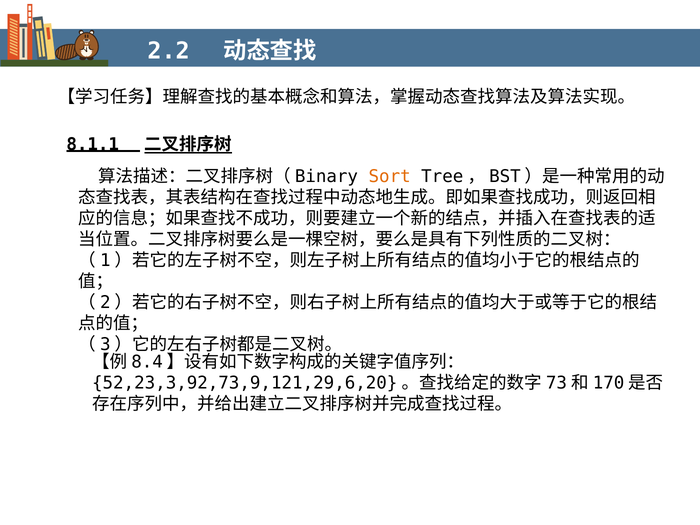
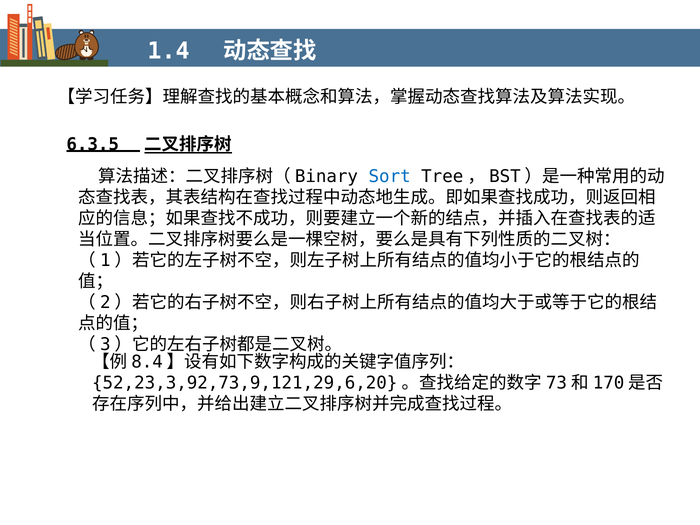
2.2: 2.2 -> 1.4 (169, 51)
8.1.1: 8.1.1 -> 6.3.5 (93, 144)
Sort colour: orange -> blue (390, 177)
